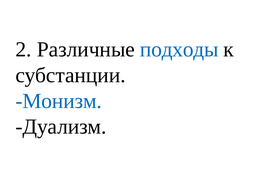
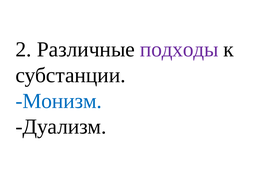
подходы colour: blue -> purple (179, 49)
